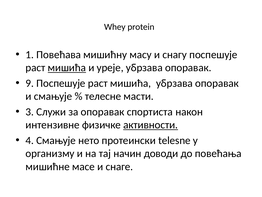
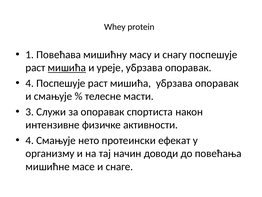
9: 9 -> 4 (30, 83)
активности underline: present -> none (151, 125)
telesne: telesne -> ефекат (174, 140)
